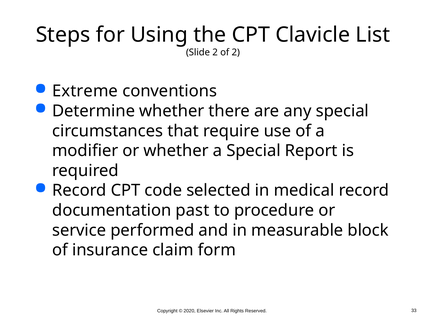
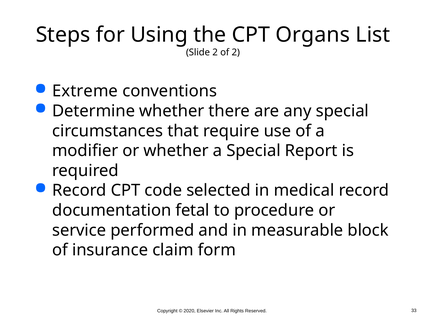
Clavicle: Clavicle -> Organs (313, 35)
past: past -> fetal (193, 211)
